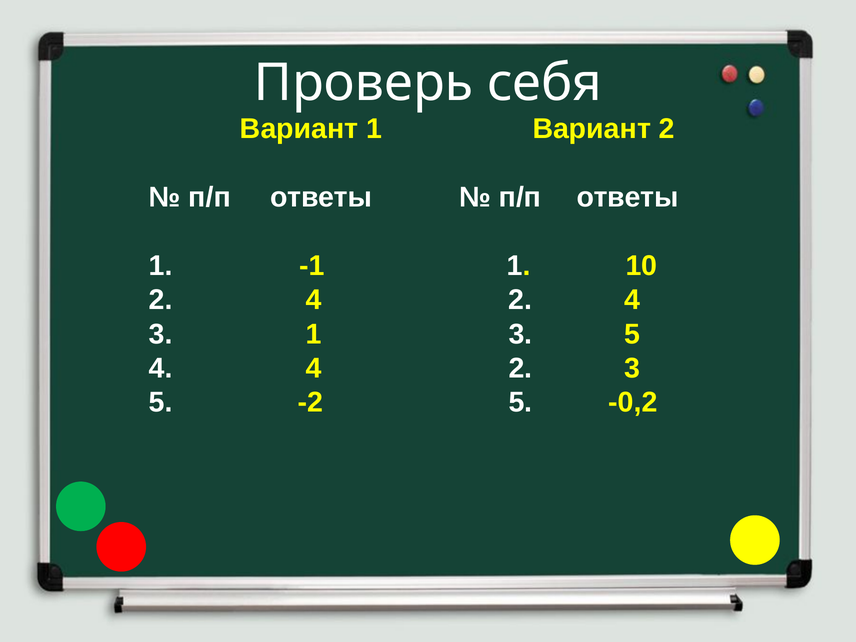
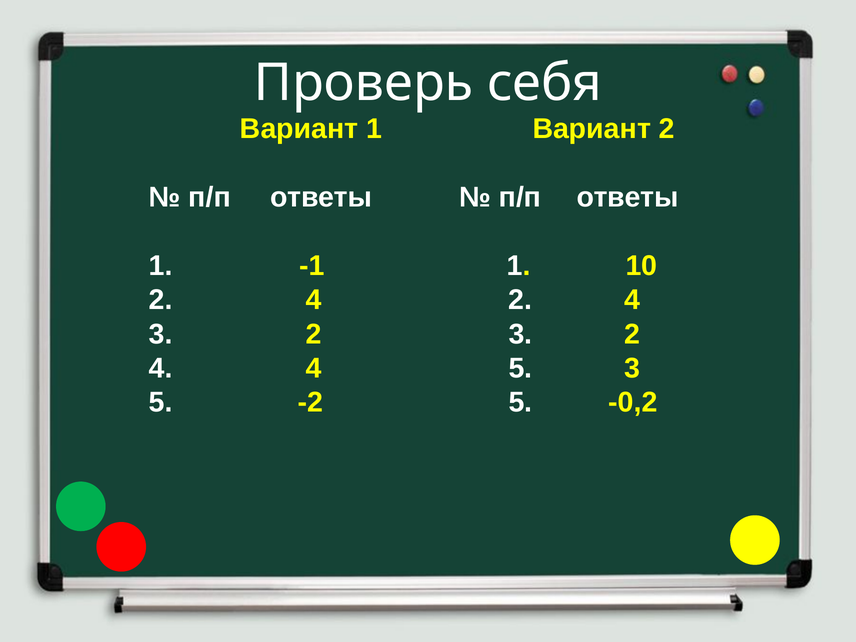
1: 1 -> 2 (314, 334)
5: 5 -> 2 (632, 334)
4 4 2: 2 -> 5 (520, 368)
